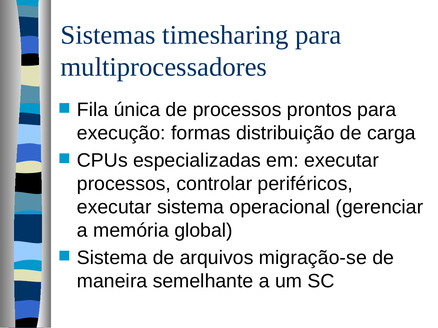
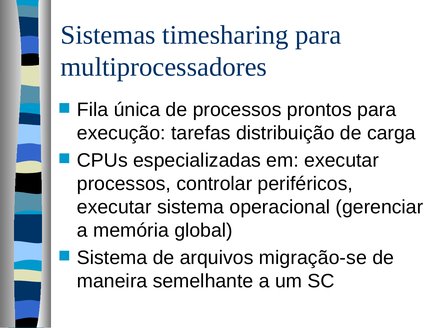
formas: formas -> tarefas (201, 133)
